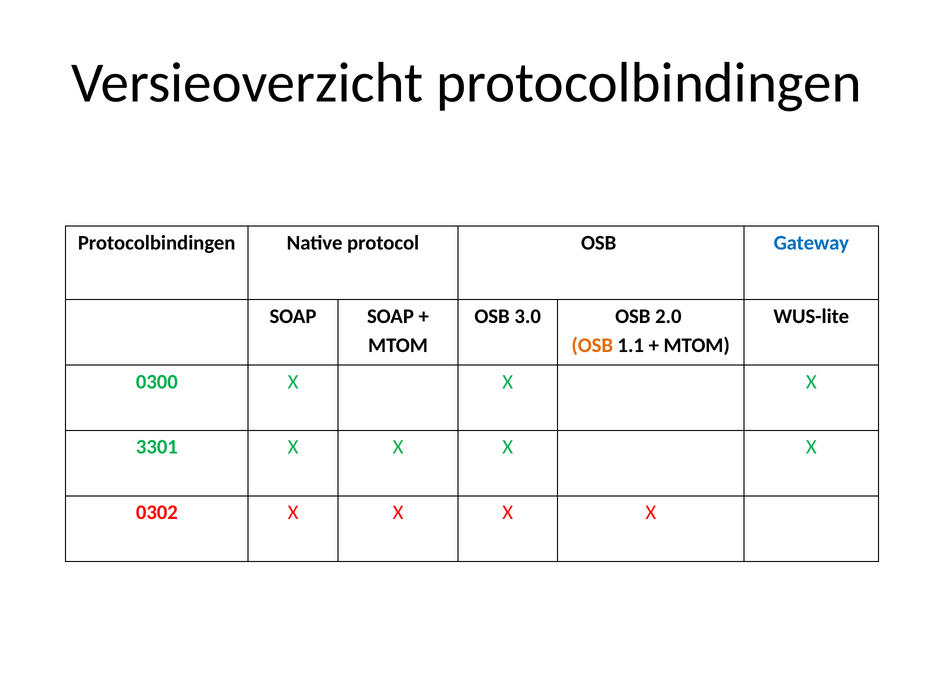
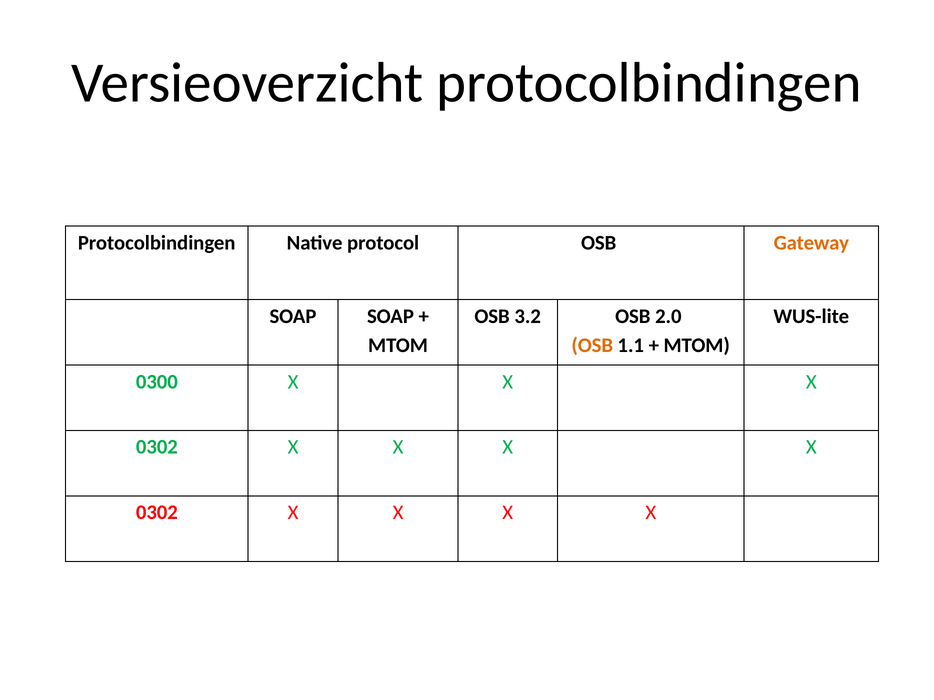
Gateway colour: blue -> orange (811, 243)
3.0: 3.0 -> 3.2 (528, 316)
3301: 3301 -> 0302 (157, 447)
